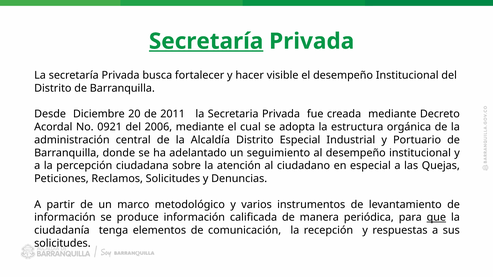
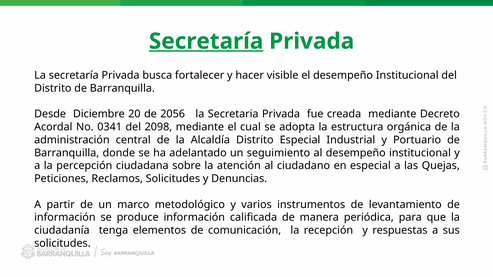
2011: 2011 -> 2056 (173, 114)
0921: 0921 -> 0341 (110, 127)
2006: 2006 -> 2098 (158, 127)
que underline: present -> none (436, 218)
